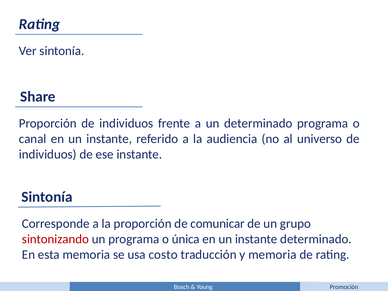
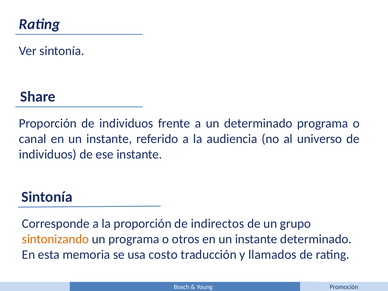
comunicar: comunicar -> indirectos (217, 224)
sintonizando colour: red -> orange (55, 239)
única: única -> otros (186, 239)
y memoria: memoria -> llamados (272, 255)
